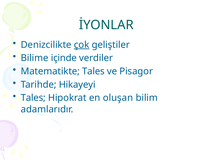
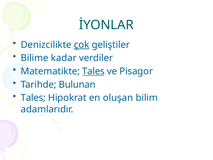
içinde: içinde -> kadar (64, 58)
Tales underline: none -> present (93, 71)
Hikayeyi: Hikayeyi -> Bulunan (77, 84)
